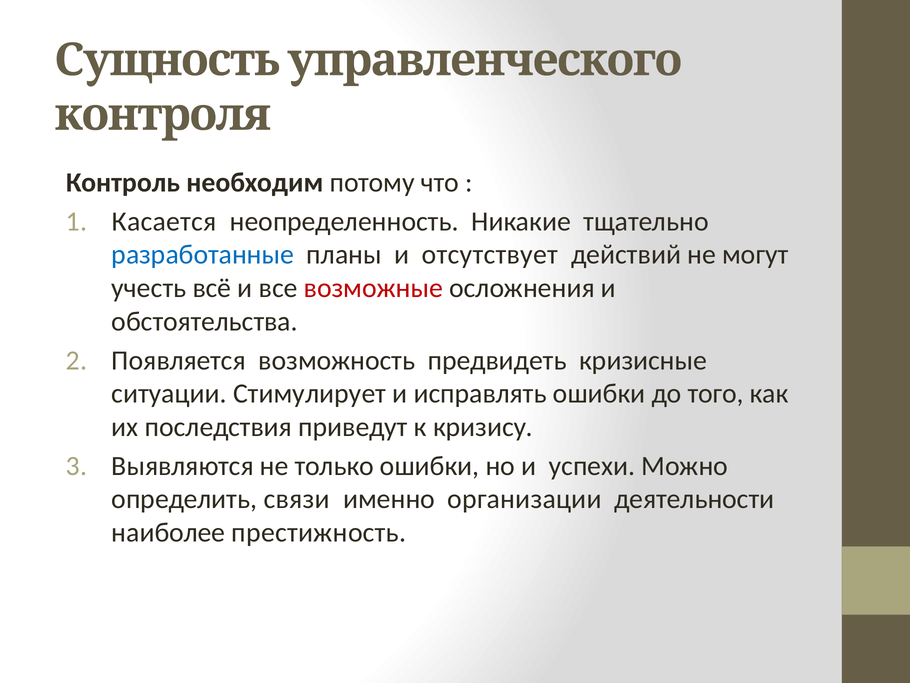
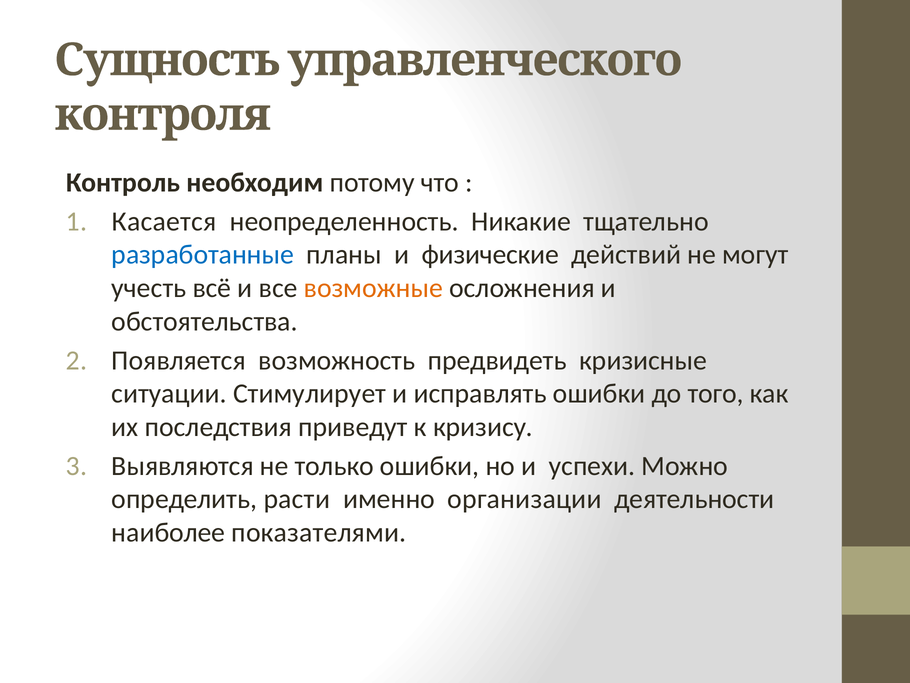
отсутствует: отсутствует -> физические (490, 255)
возможные colour: red -> orange (373, 288)
связи: связи -> расти (297, 499)
престижность: престижность -> показателями (319, 532)
